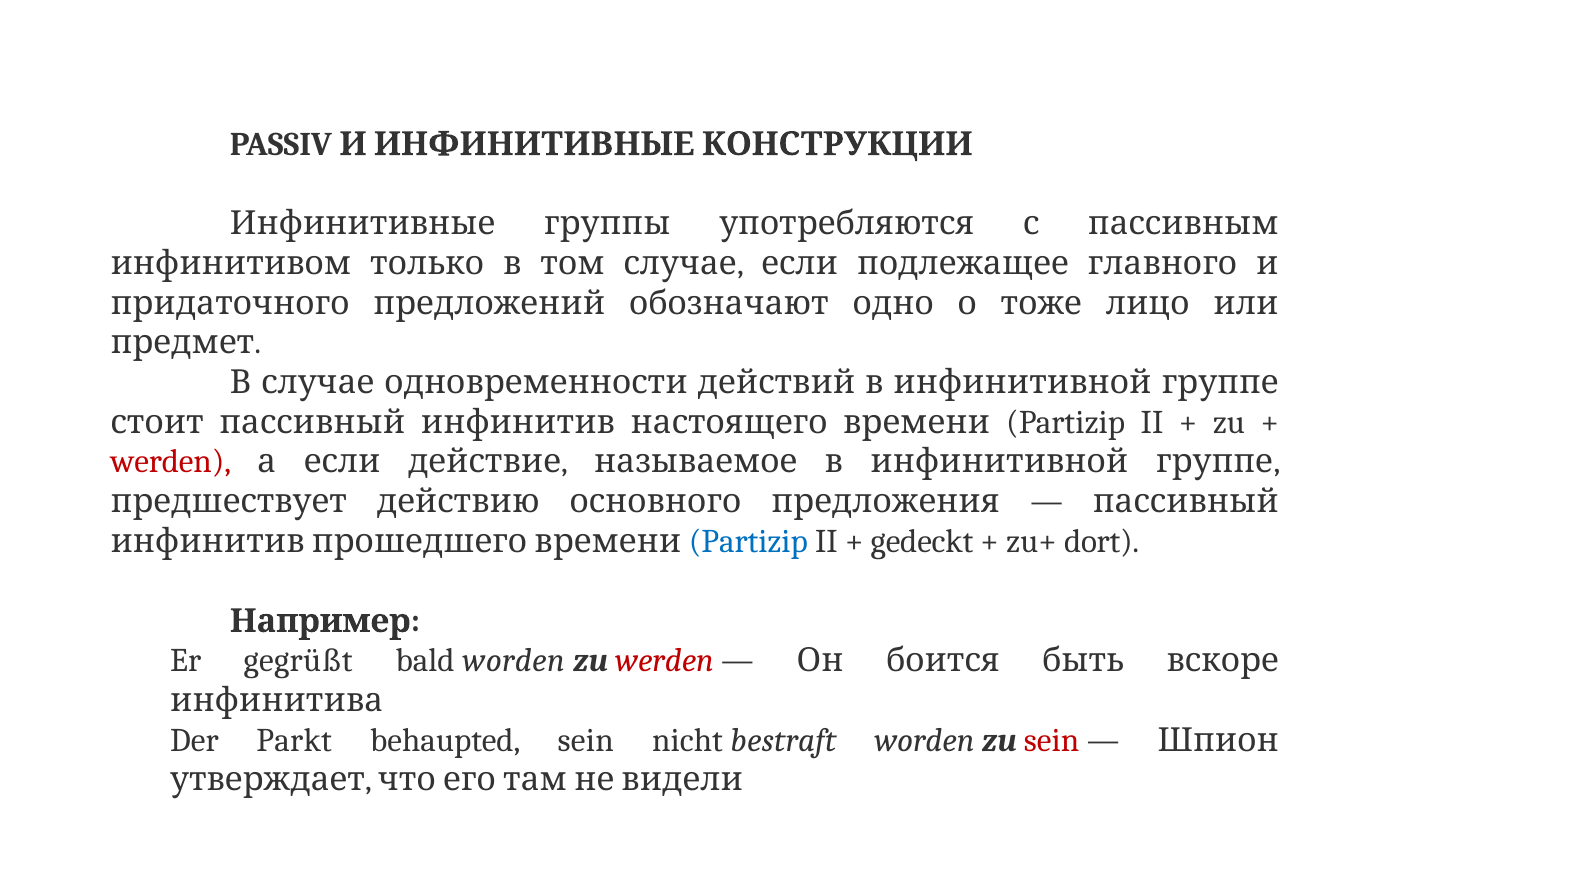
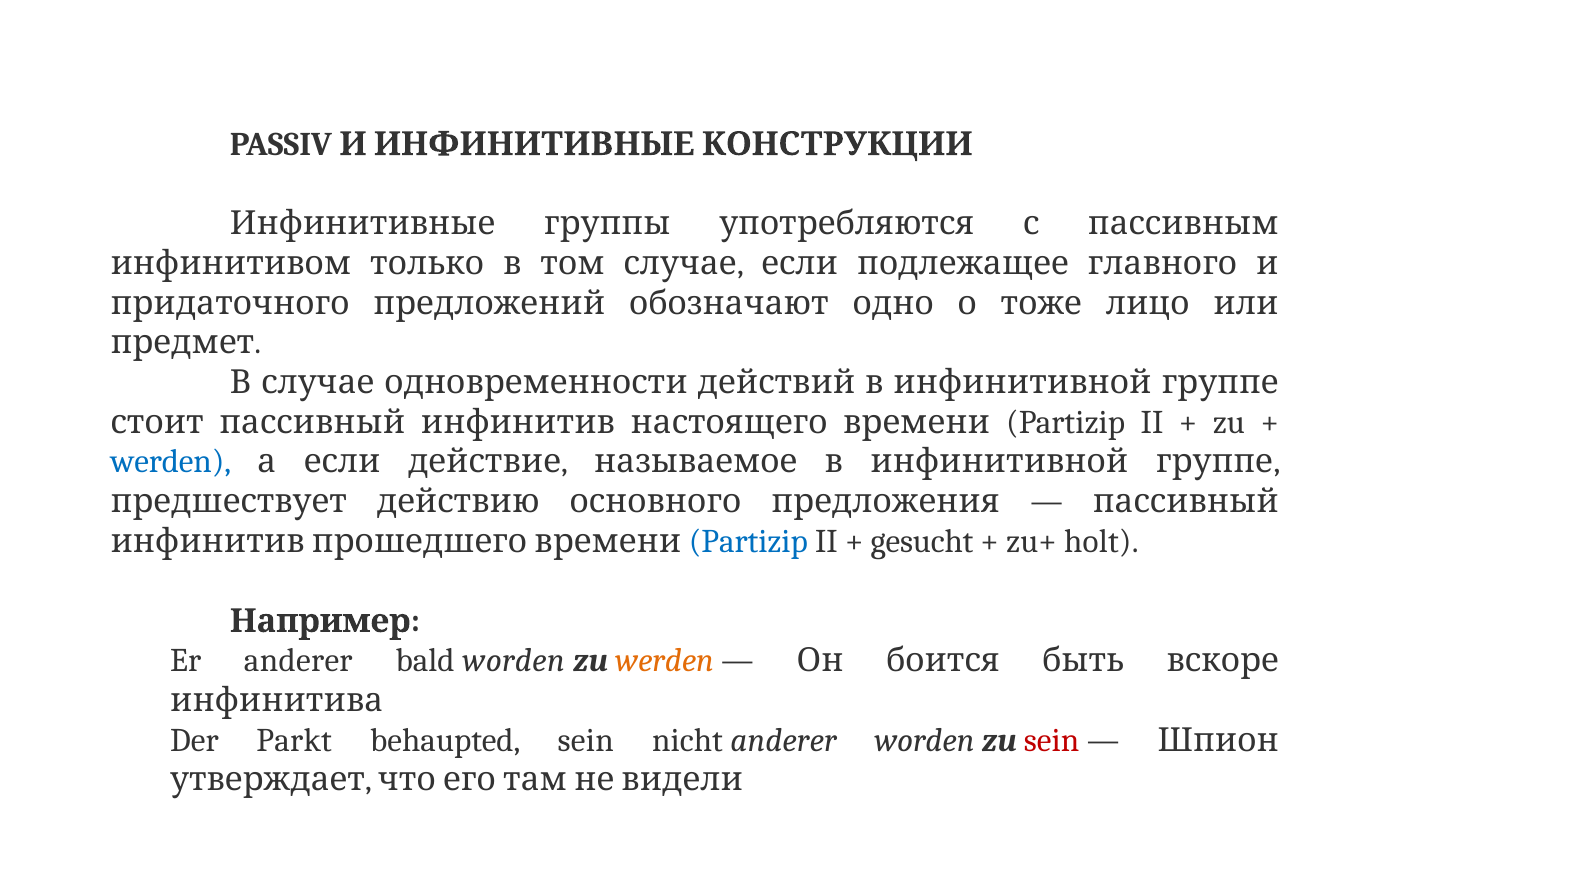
werden colour: red -> blue (171, 462)
gedeckt: gedeckt -> gesucht (922, 541)
dort: dort -> holt (1101, 541)
Er gegrüßt: gegrüßt -> anderer (298, 661)
werden colour: red -> orange (664, 661)
nicht bestraft: bestraft -> anderer (783, 740)
